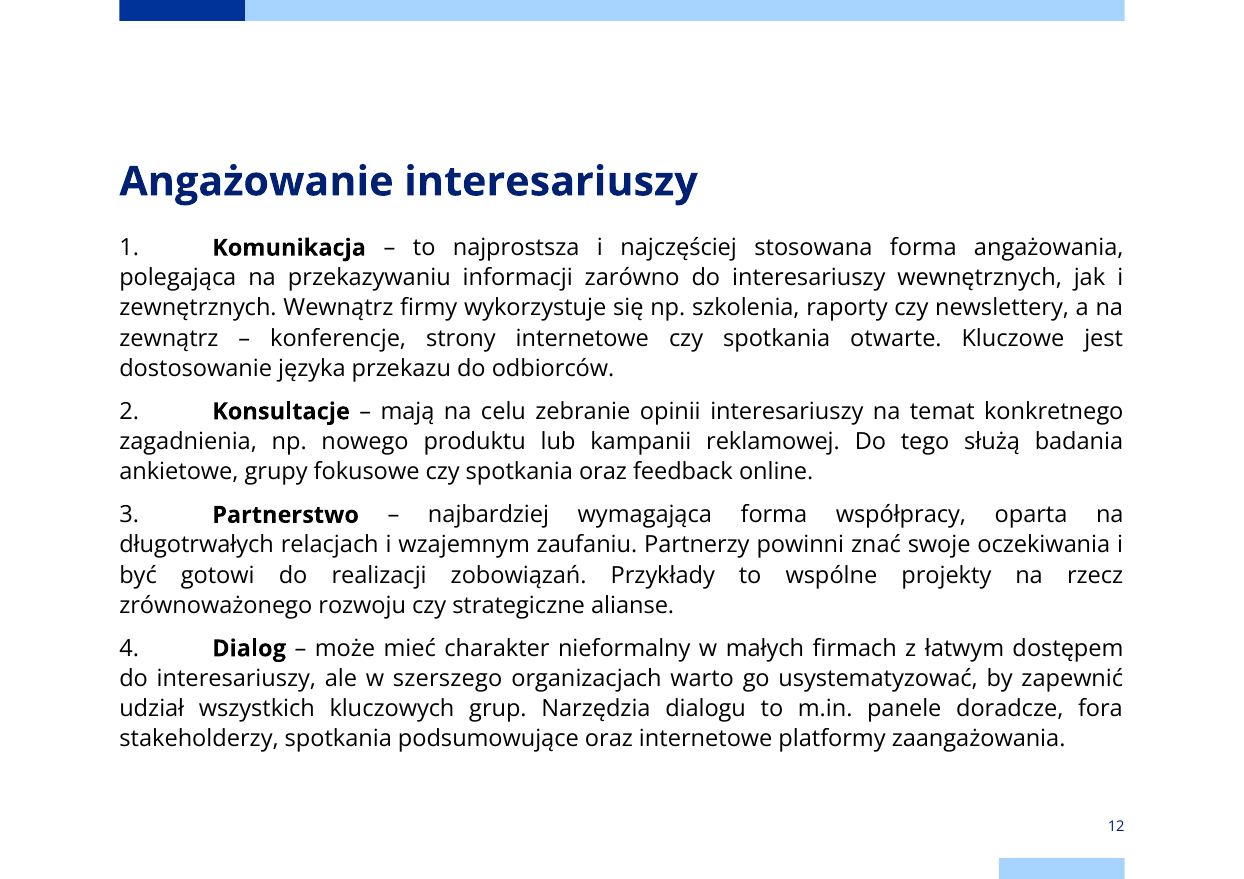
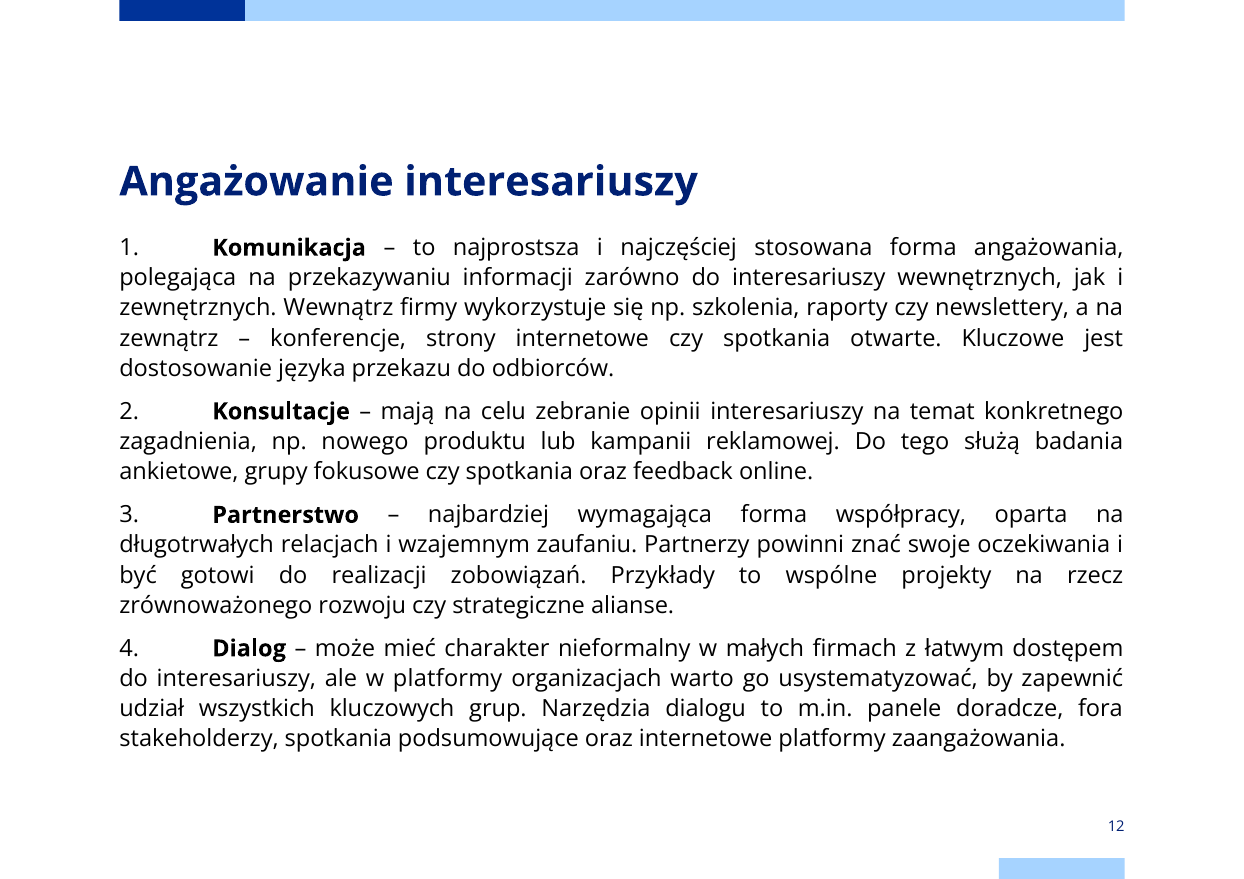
w szerszego: szerszego -> platformy (448, 679)
